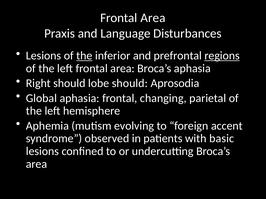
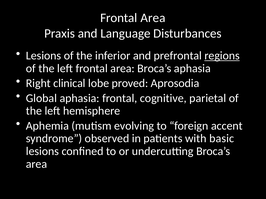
the underline: present -> none (84, 56)
Right should: should -> clinical (69, 83)
lobe should: should -> proved (130, 83)
changing: changing -> cognitive (163, 98)
